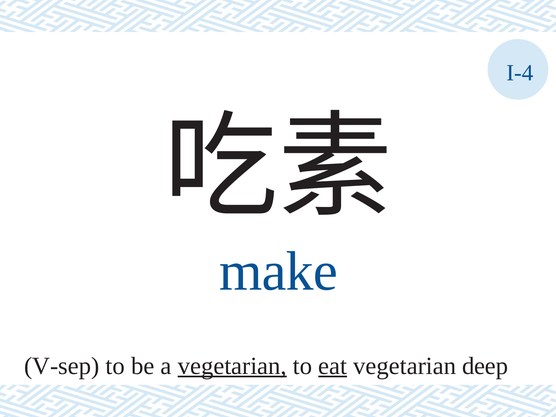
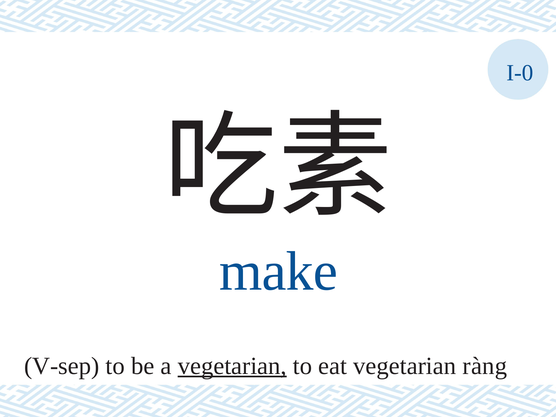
I-4: I-4 -> I-0 (520, 73)
eat underline: present -> none (333, 366)
deep: deep -> ràng (485, 366)
